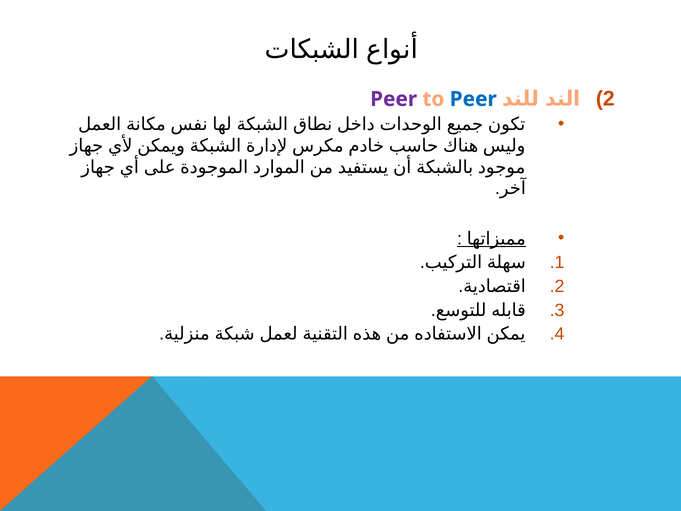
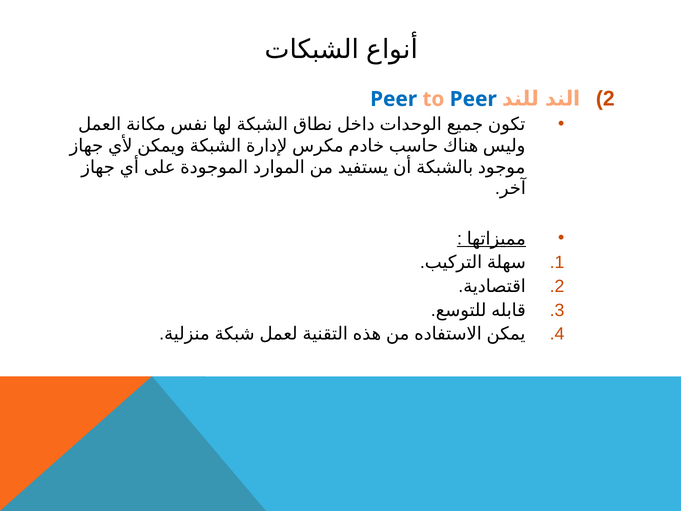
Peer colour: purple -> blue (394, 99)
